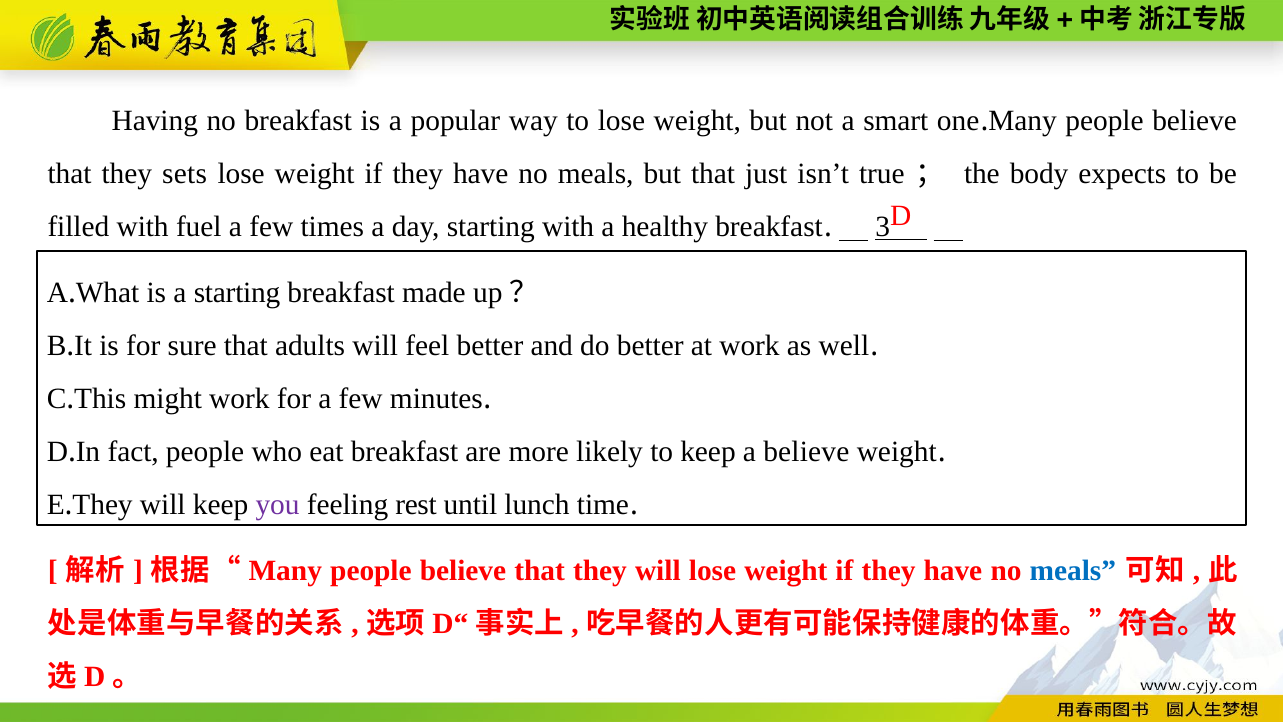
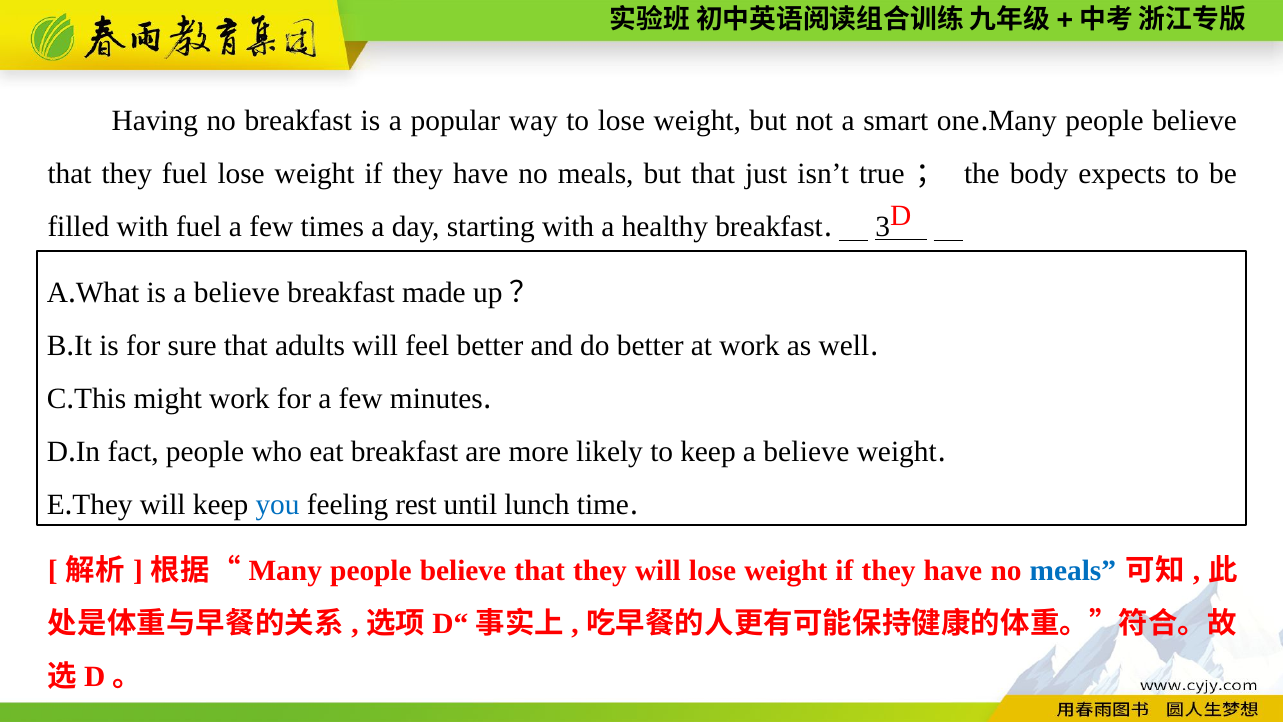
they sets: sets -> fuel (185, 174)
is a starting: starting -> believe (237, 293)
you colour: purple -> blue (278, 505)
